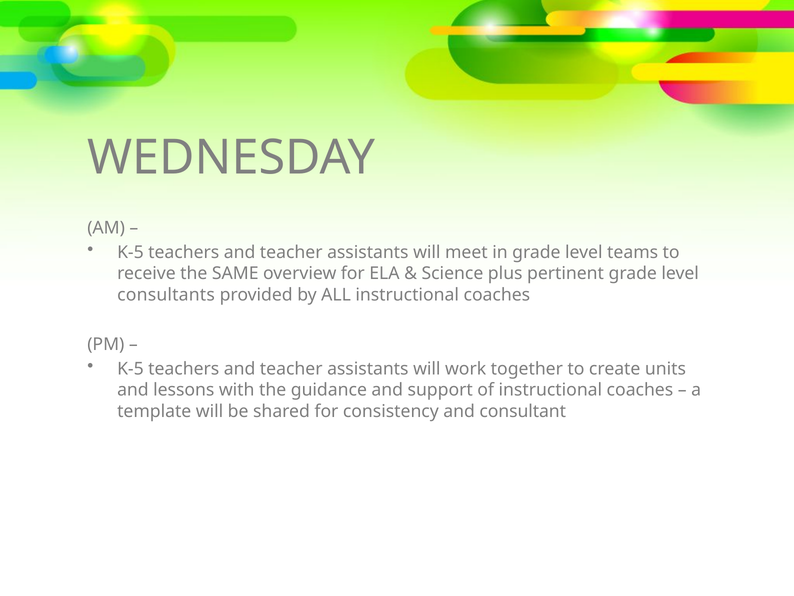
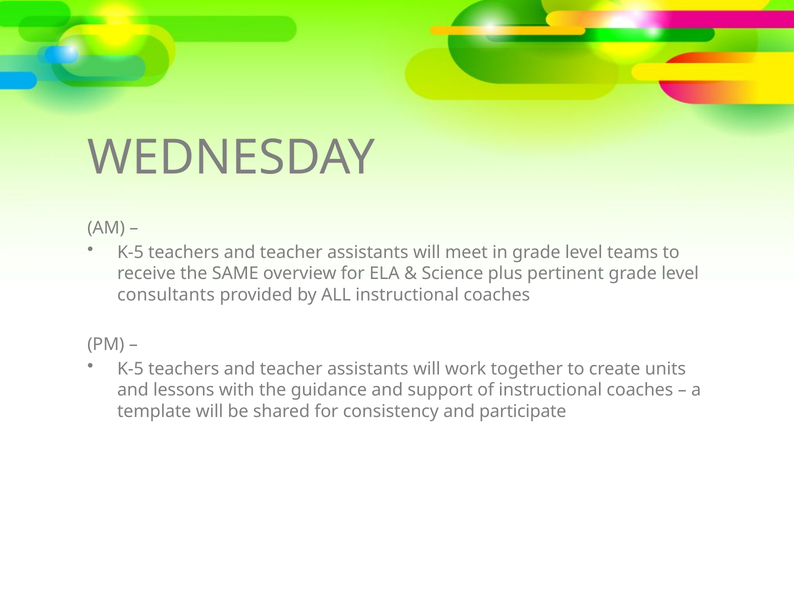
consultant: consultant -> participate (523, 411)
